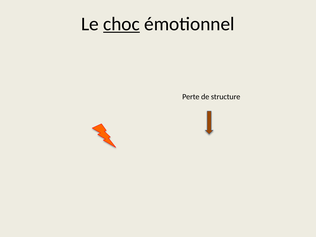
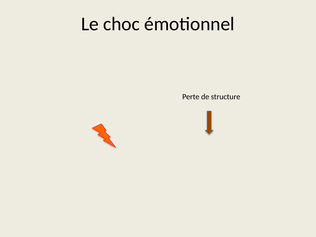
choc underline: present -> none (121, 24)
